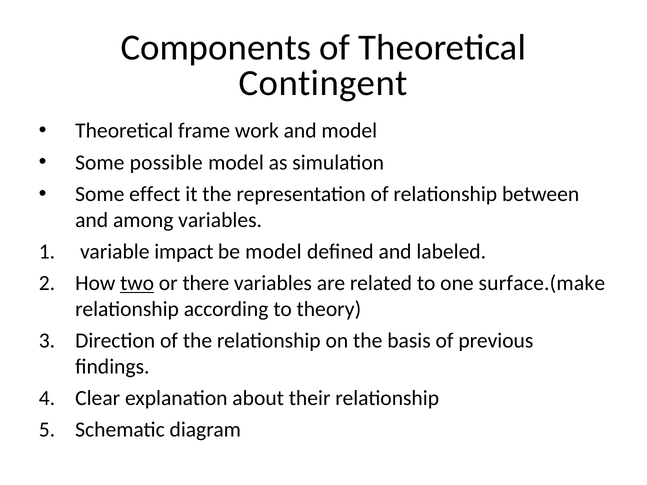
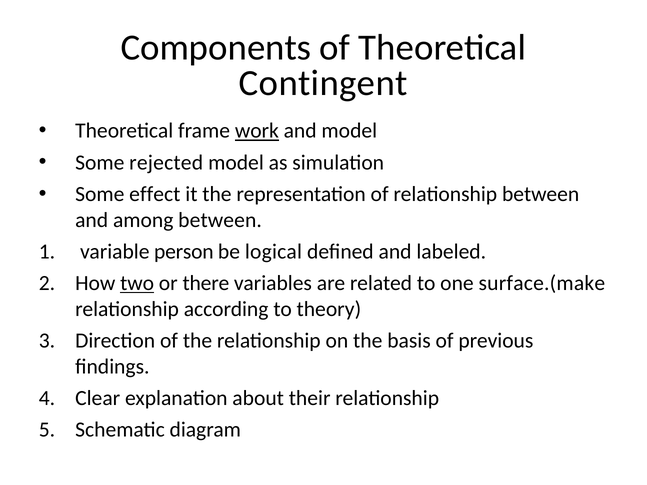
work underline: none -> present (257, 131)
possible: possible -> rejected (166, 163)
among variables: variables -> between (220, 220)
impact: impact -> person (184, 252)
be model: model -> logical (273, 252)
